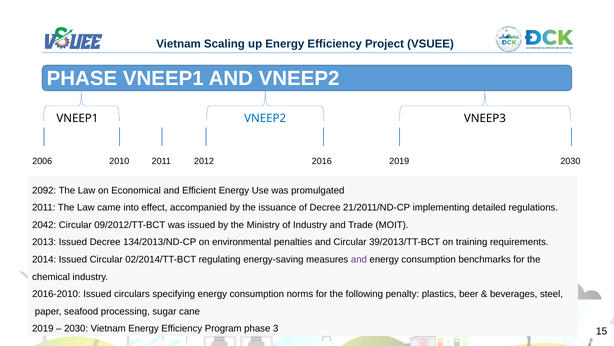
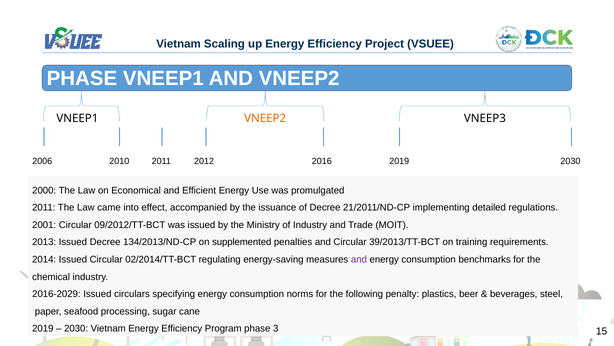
VNEEP2 colour: blue -> orange (265, 118)
2092: 2092 -> 2000 (44, 190)
2042: 2042 -> 2001 (44, 225)
environmental: environmental -> supplemented (242, 242)
2016-2010: 2016-2010 -> 2016-2029 (56, 294)
